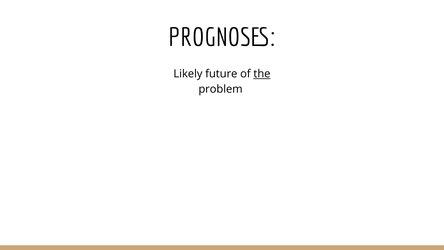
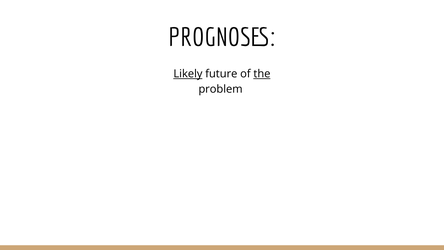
Likely underline: none -> present (188, 74)
